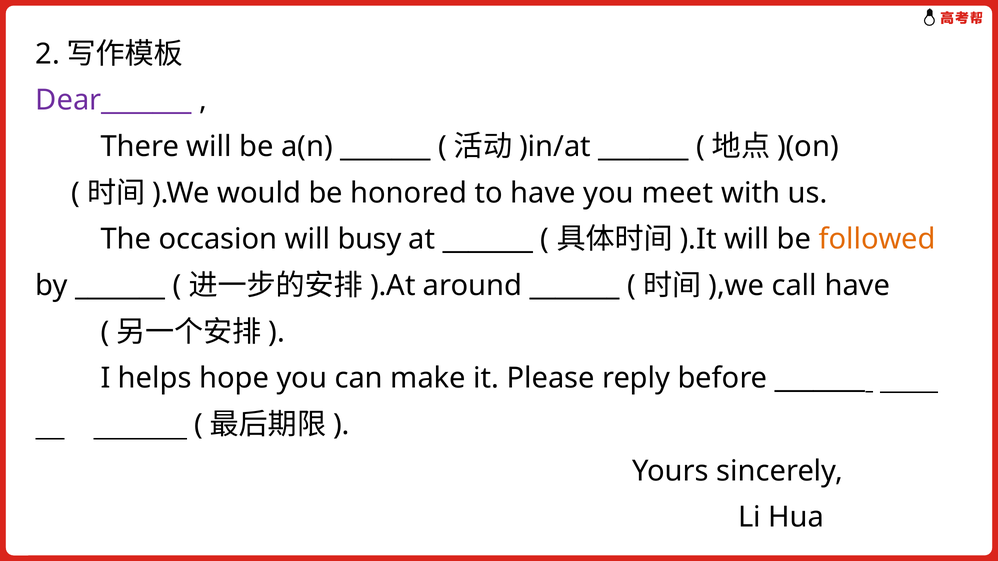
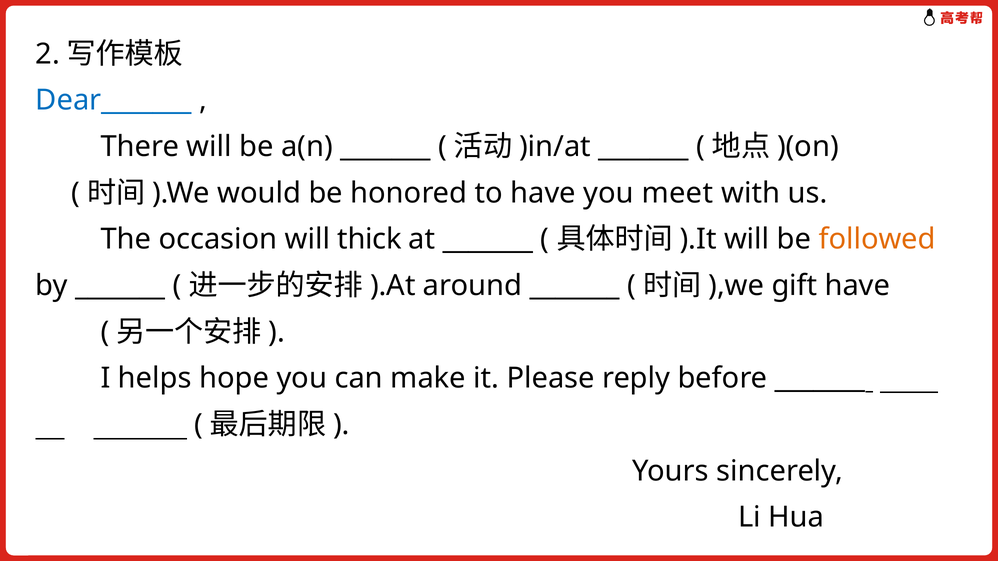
Dear_______ colour: purple -> blue (114, 100)
busy: busy -> thick (369, 239)
call: call -> gift (794, 286)
